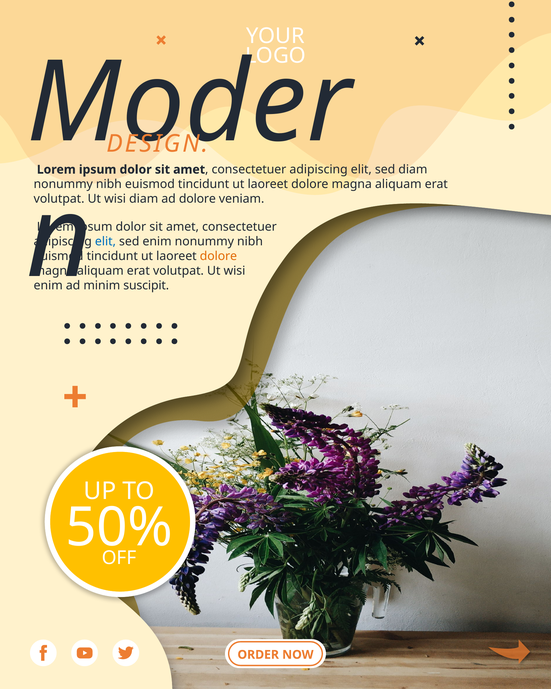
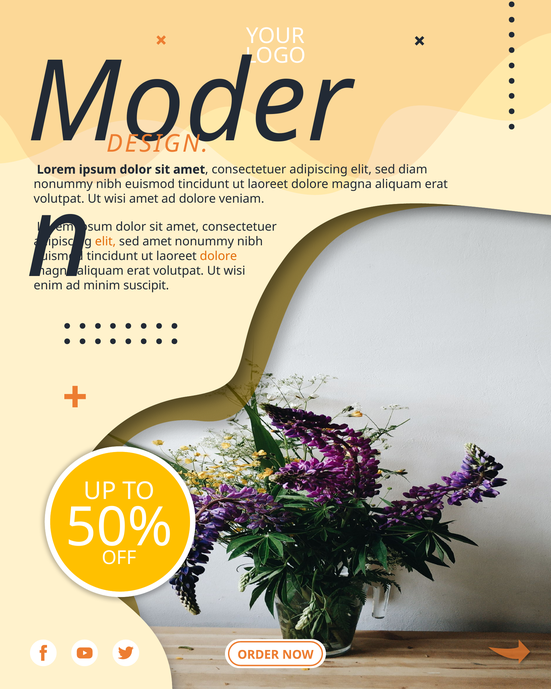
wisi diam: diam -> amet (144, 199)
elit colour: blue -> orange (105, 241)
sed enim: enim -> amet (157, 241)
